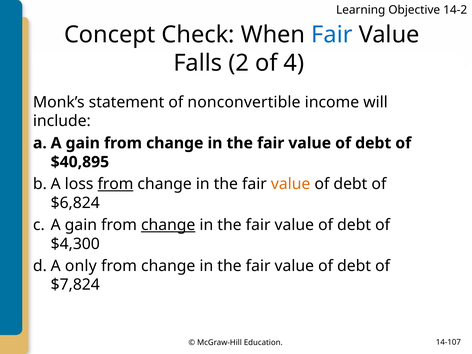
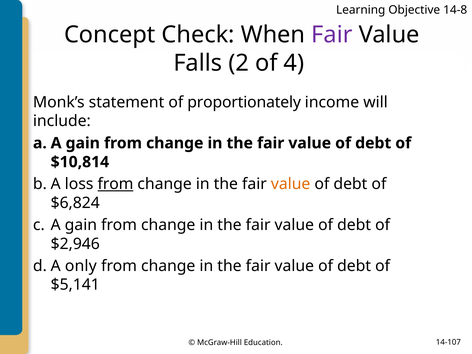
14-2: 14-2 -> 14-8 (455, 10)
Fair colour: blue -> purple (332, 35)
nonconvertible: nonconvertible -> proportionately (244, 102)
$40,895: $40,895 -> $10,814 (80, 162)
change underline: present -> none (168, 225)
$4,300: $4,300 -> $2,946 (75, 244)
$7,824: $7,824 -> $5,141 (75, 285)
